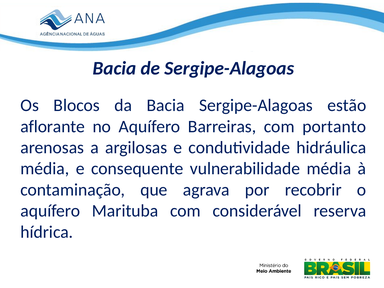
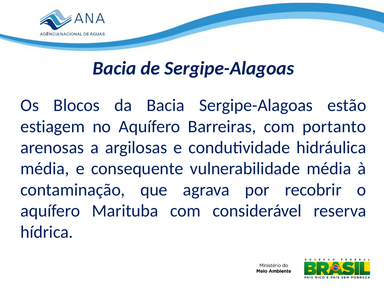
aflorante: aflorante -> estiagem (53, 126)
